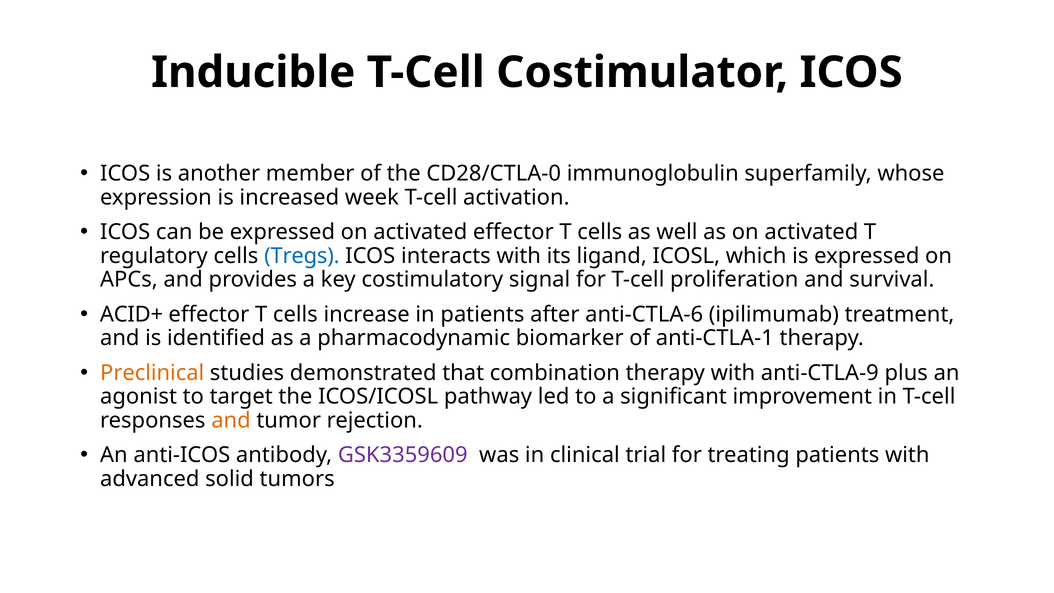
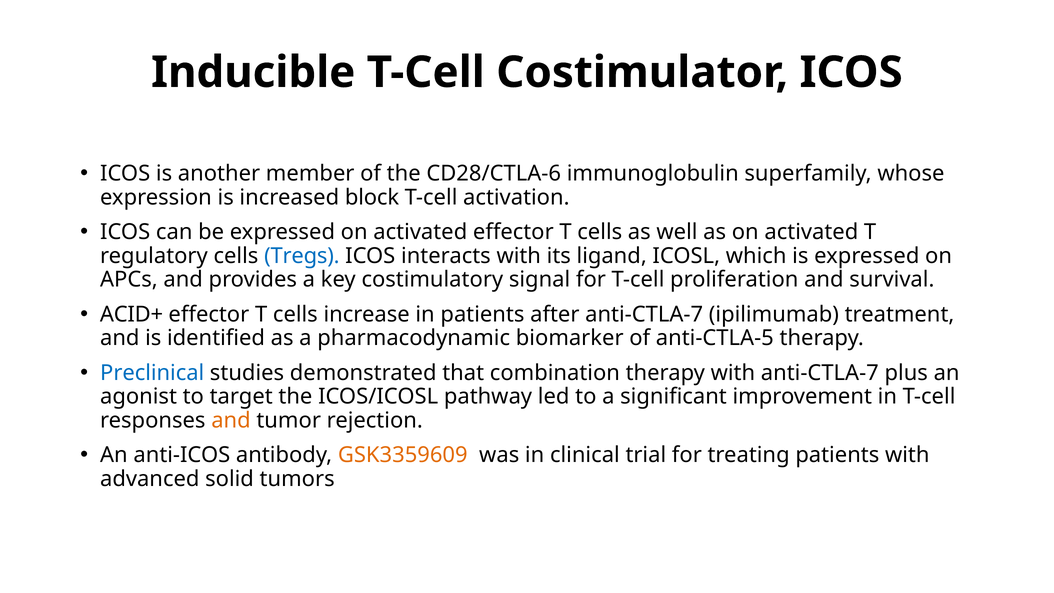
CD28/CTLA-0: CD28/CTLA-0 -> CD28/CTLA-6 (494, 174)
week: week -> block (372, 197)
after anti-CTLA-6: anti-CTLA-6 -> anti-CTLA-7 (644, 314)
anti-CTLA-1: anti-CTLA-1 -> anti-CTLA-5 (715, 338)
Preclinical colour: orange -> blue (152, 373)
with anti-CTLA-9: anti-CTLA-9 -> anti-CTLA-7 (820, 373)
GSK3359609 colour: purple -> orange (403, 455)
